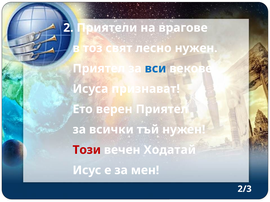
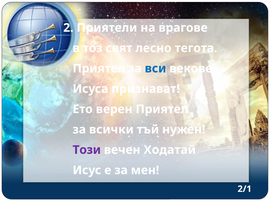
лесно нужен: нужен -> тегота (196, 48)
Този colour: red -> purple (87, 150)
2/3: 2/3 -> 2/1 (245, 189)
